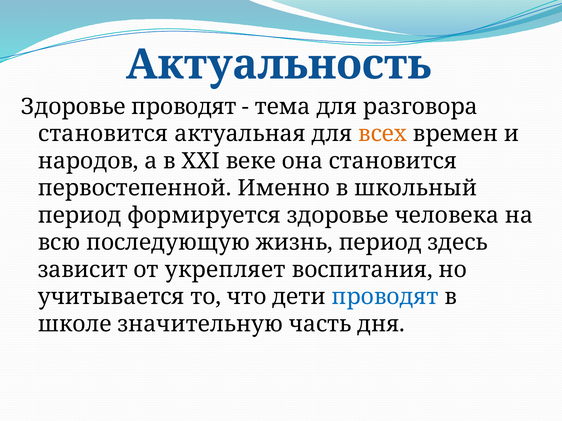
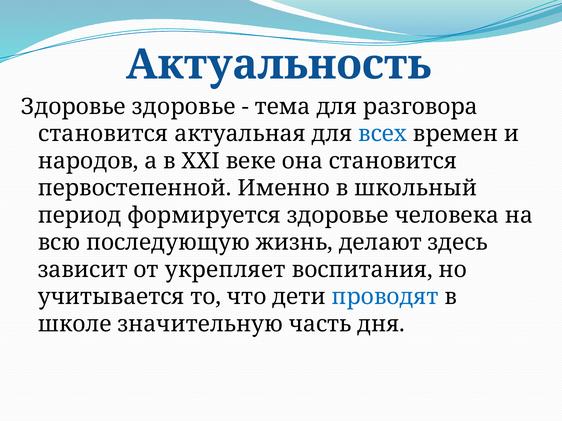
Здоровье проводят: проводят -> здоровье (184, 107)
всех colour: orange -> blue (383, 134)
жизнь период: период -> делают (380, 243)
